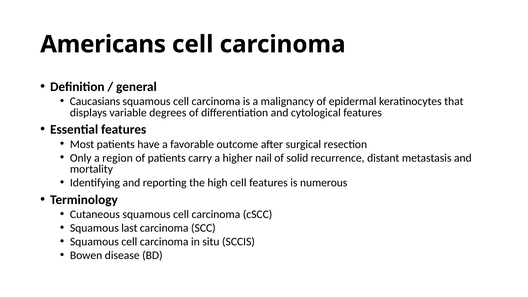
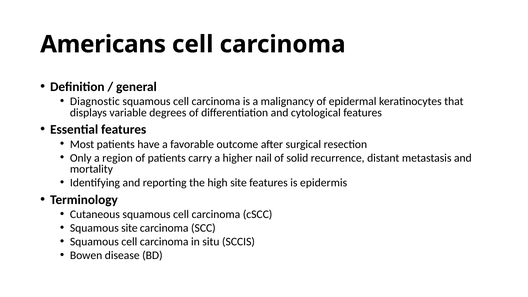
Caucasians: Caucasians -> Diagnostic (95, 102)
high cell: cell -> site (239, 183)
numerous: numerous -> epidermis (324, 183)
Squamous last: last -> site (129, 228)
